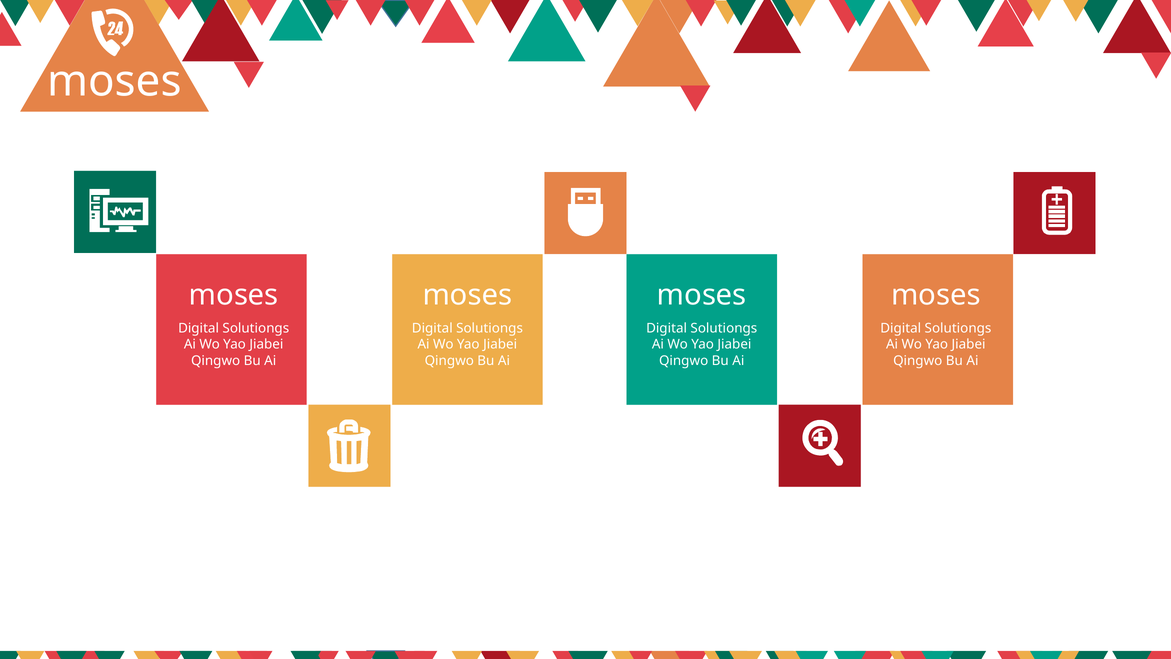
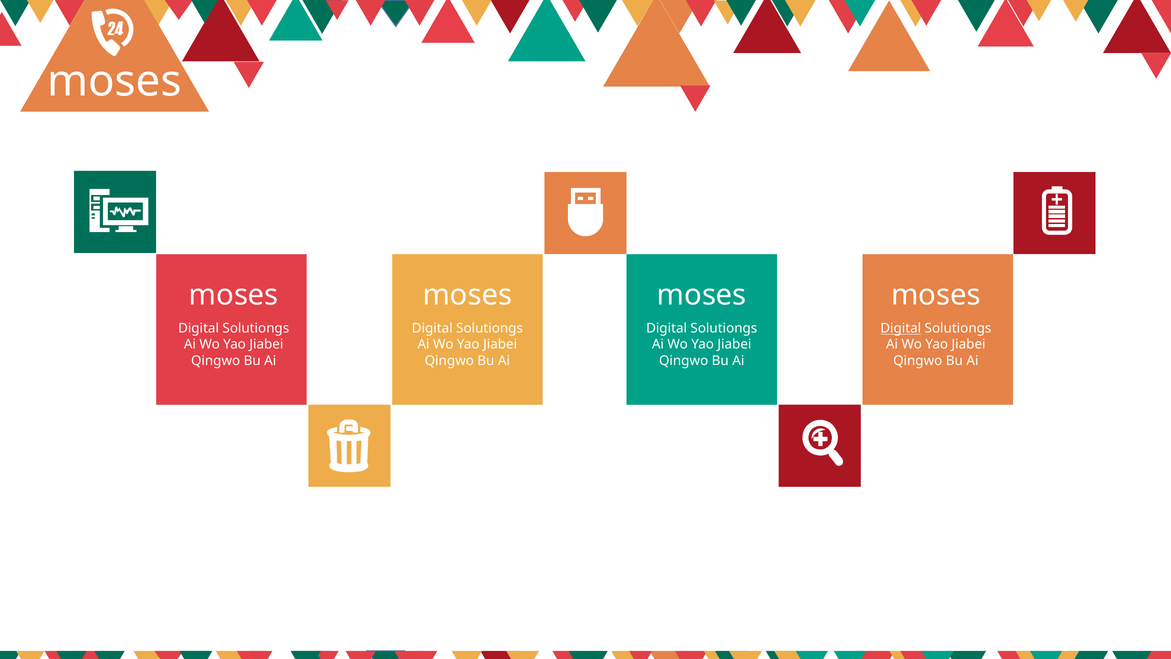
Digital underline: none -> present (901, 328)
